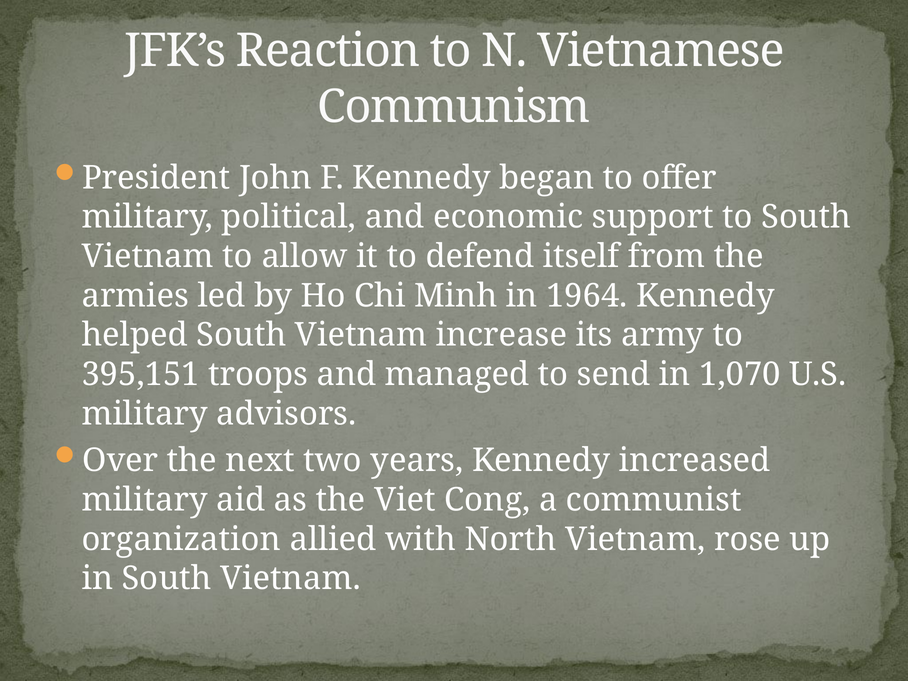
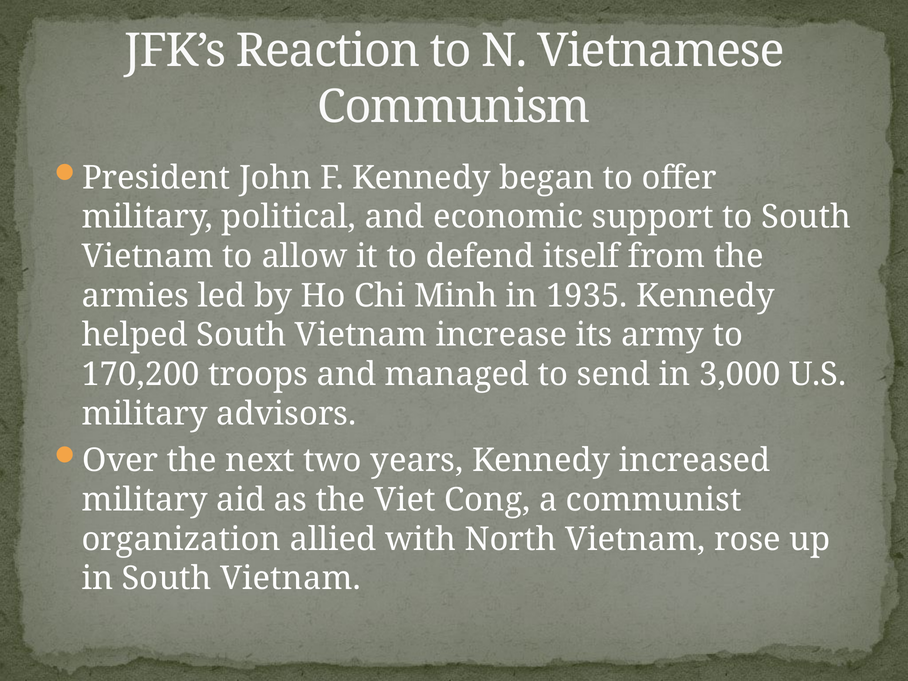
1964: 1964 -> 1935 (587, 296)
395,151: 395,151 -> 170,200 (141, 374)
1,070: 1,070 -> 3,000 (740, 374)
